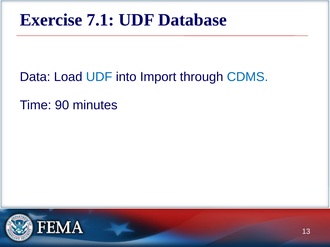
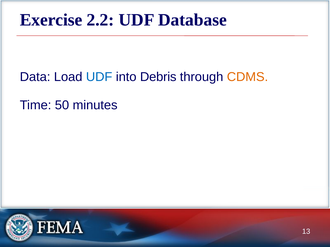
7.1: 7.1 -> 2.2 (100, 20)
Import: Import -> Debris (158, 77)
CDMS colour: blue -> orange (247, 77)
90: 90 -> 50 (62, 105)
